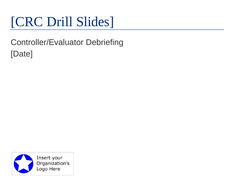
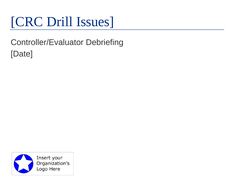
Slides: Slides -> Issues (95, 22)
